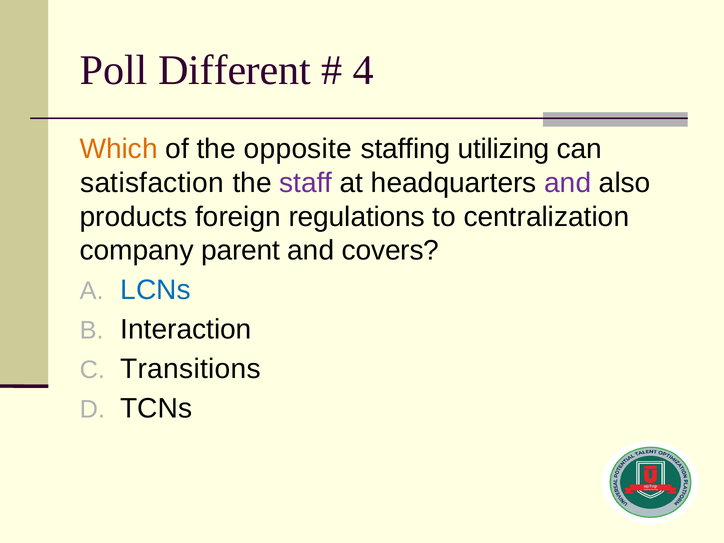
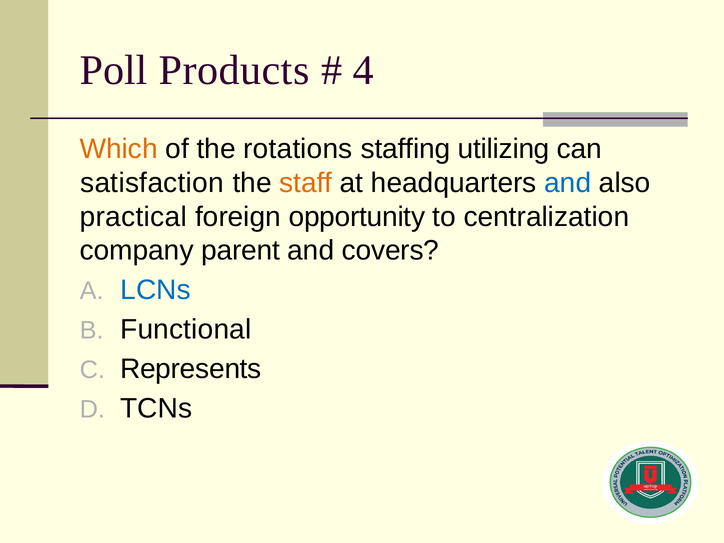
Different: Different -> Products (234, 70)
opposite: opposite -> rotations (298, 149)
staff colour: purple -> orange (306, 183)
and colour: purple -> blue (568, 183)
products: products -> practical (133, 217)
regulations: regulations -> opportunity (357, 217)
Interaction: Interaction -> Functional (186, 330)
Transitions: Transitions -> Represents (191, 369)
